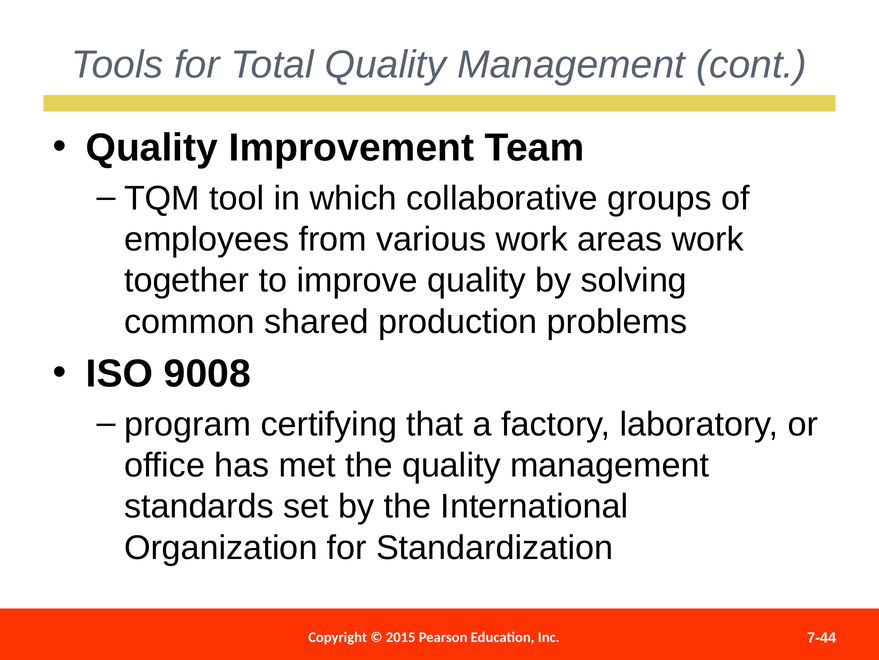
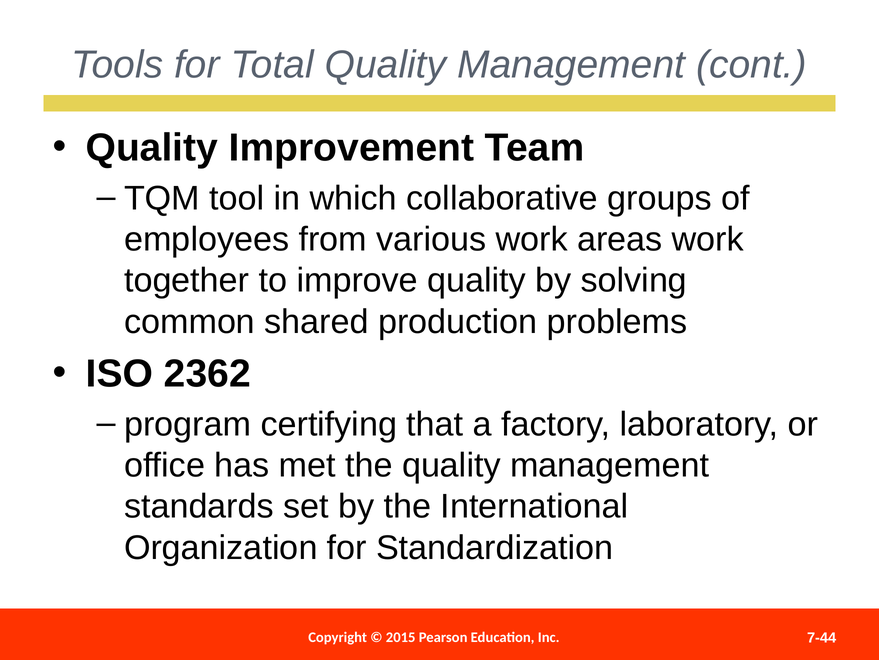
9008: 9008 -> 2362 (207, 374)
